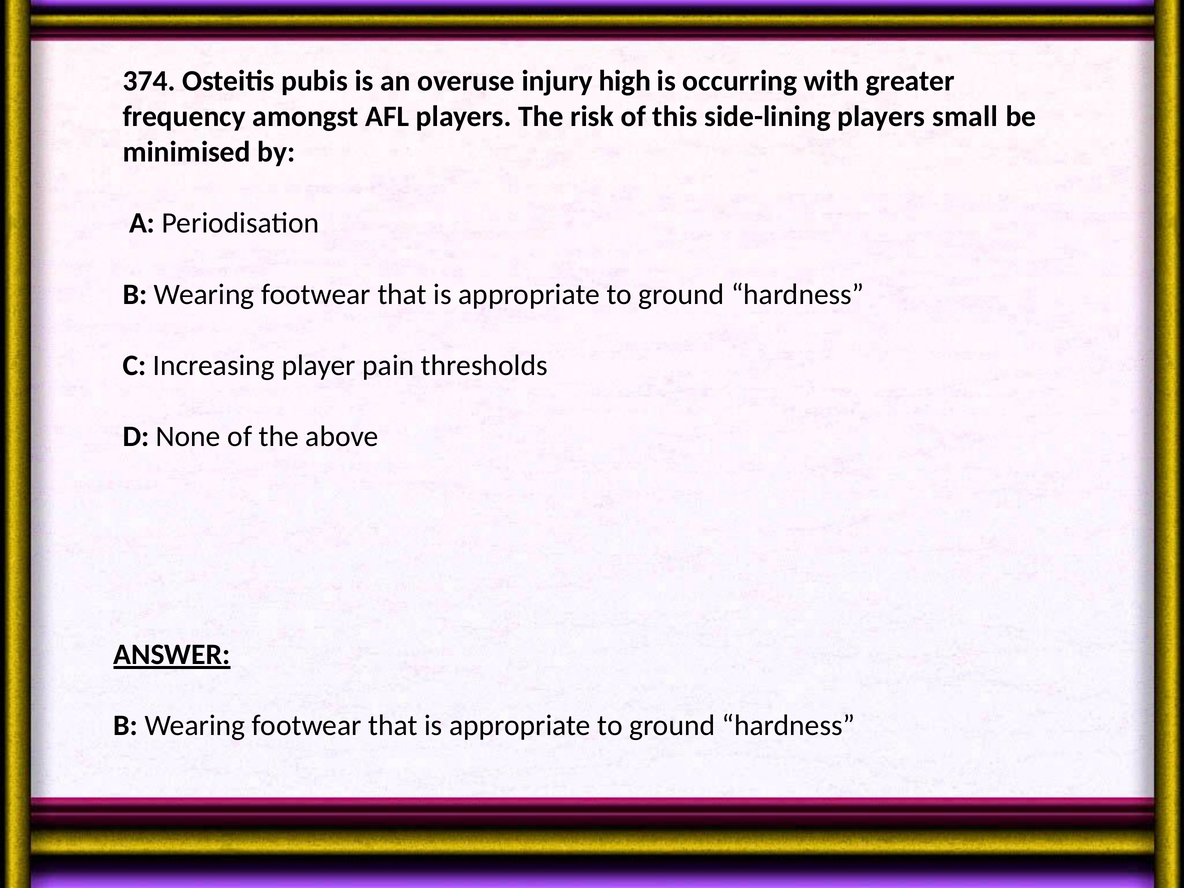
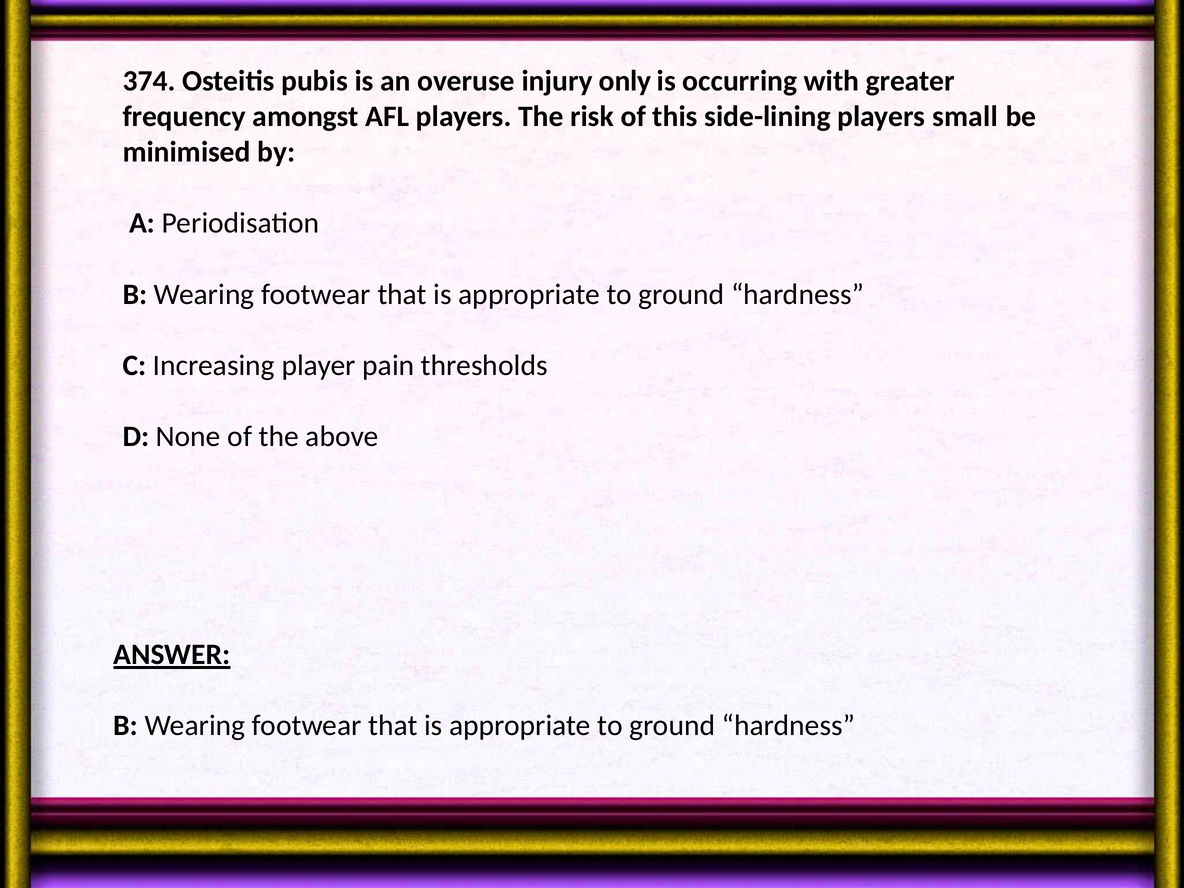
high: high -> only (625, 81)
